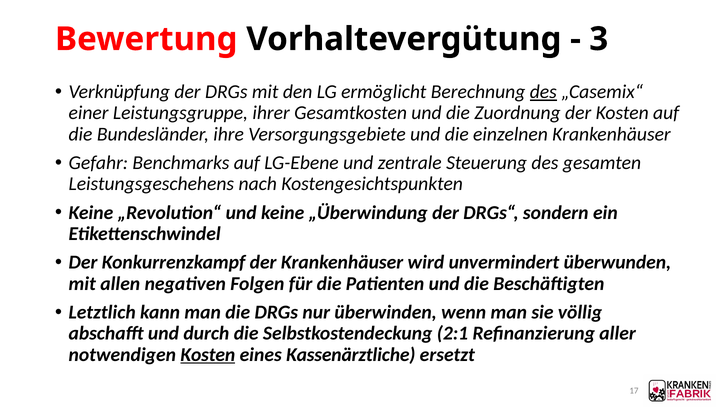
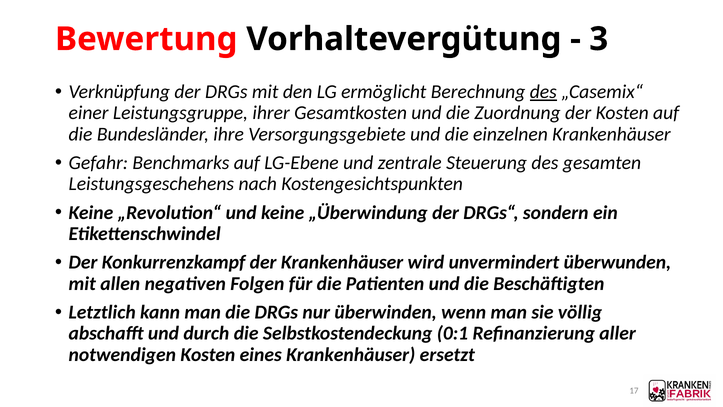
2:1: 2:1 -> 0:1 (453, 333)
Kosten underline: present -> none (208, 354)
eines Kassenärztliche: Kassenärztliche -> Krankenhäuser (351, 354)
